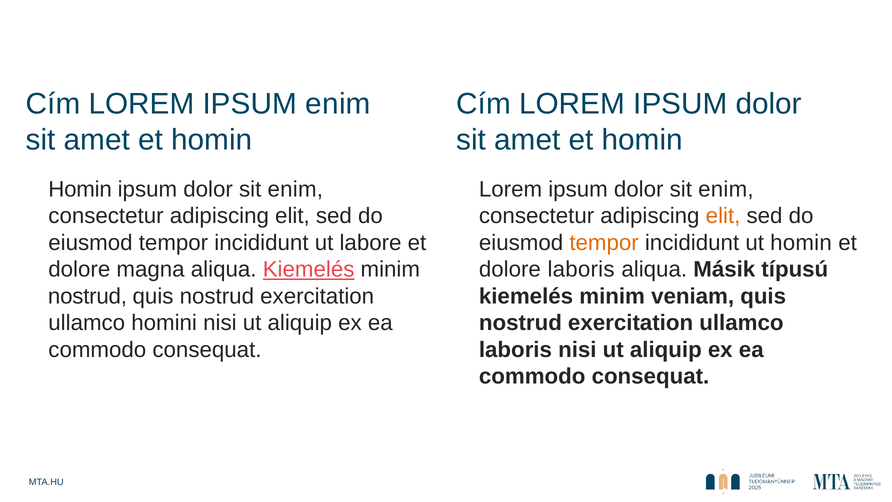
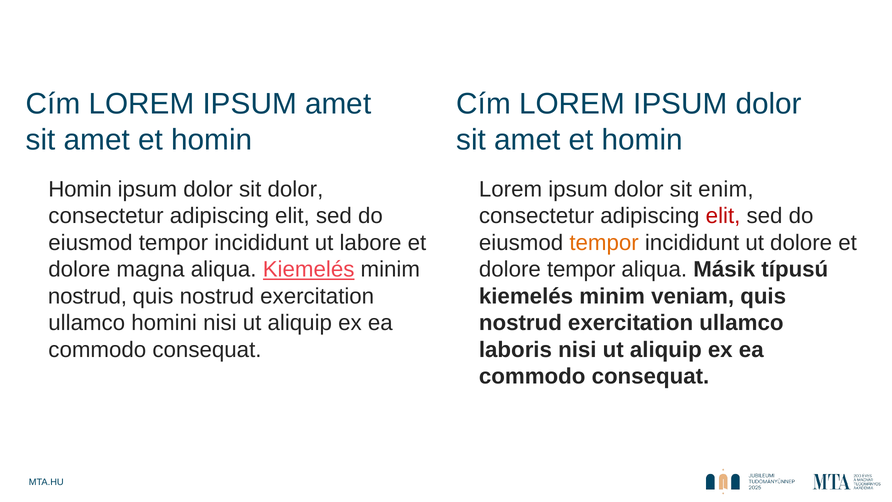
IPSUM enim: enim -> amet (338, 104)
enim: enim -> dolor (295, 189)
elit colour: orange -> red (723, 216)
ut homin: homin -> dolore (801, 243)
dolore laboris: laboris -> tempor (581, 269)
